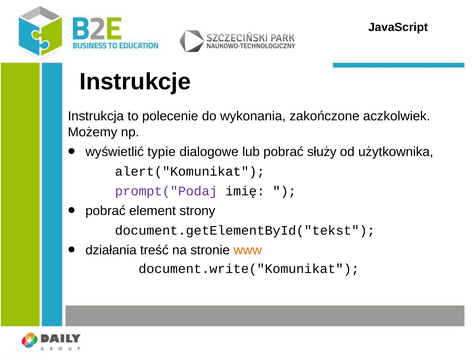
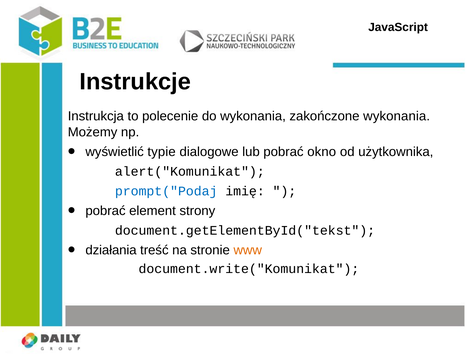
zakończone aczkolwiek: aczkolwiek -> wykonania (397, 116)
służy: służy -> okno (322, 152)
prompt("Podaj colour: purple -> blue (166, 191)
